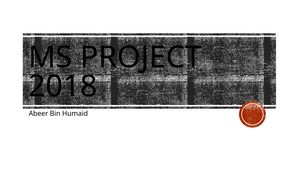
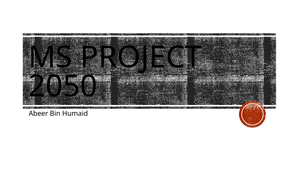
2018: 2018 -> 2050 (63, 86)
